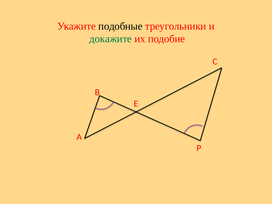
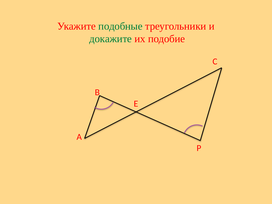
подобные colour: black -> green (120, 26)
